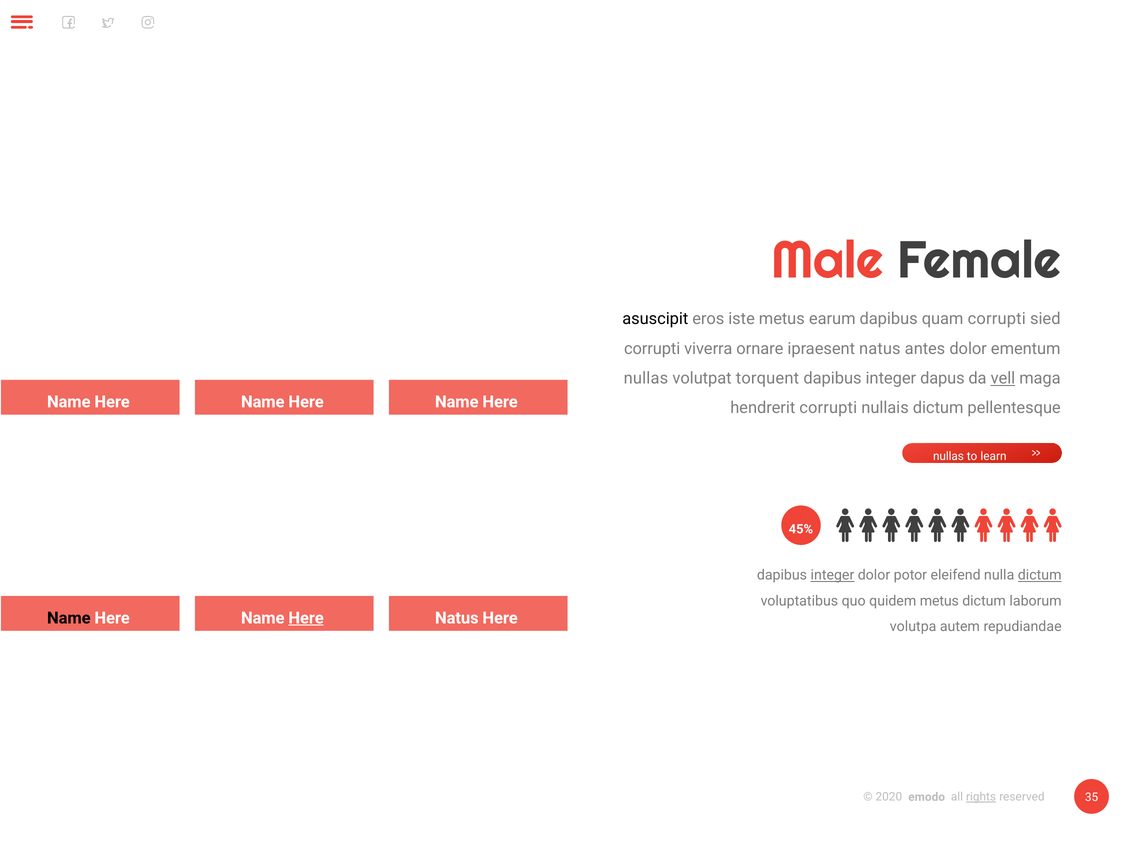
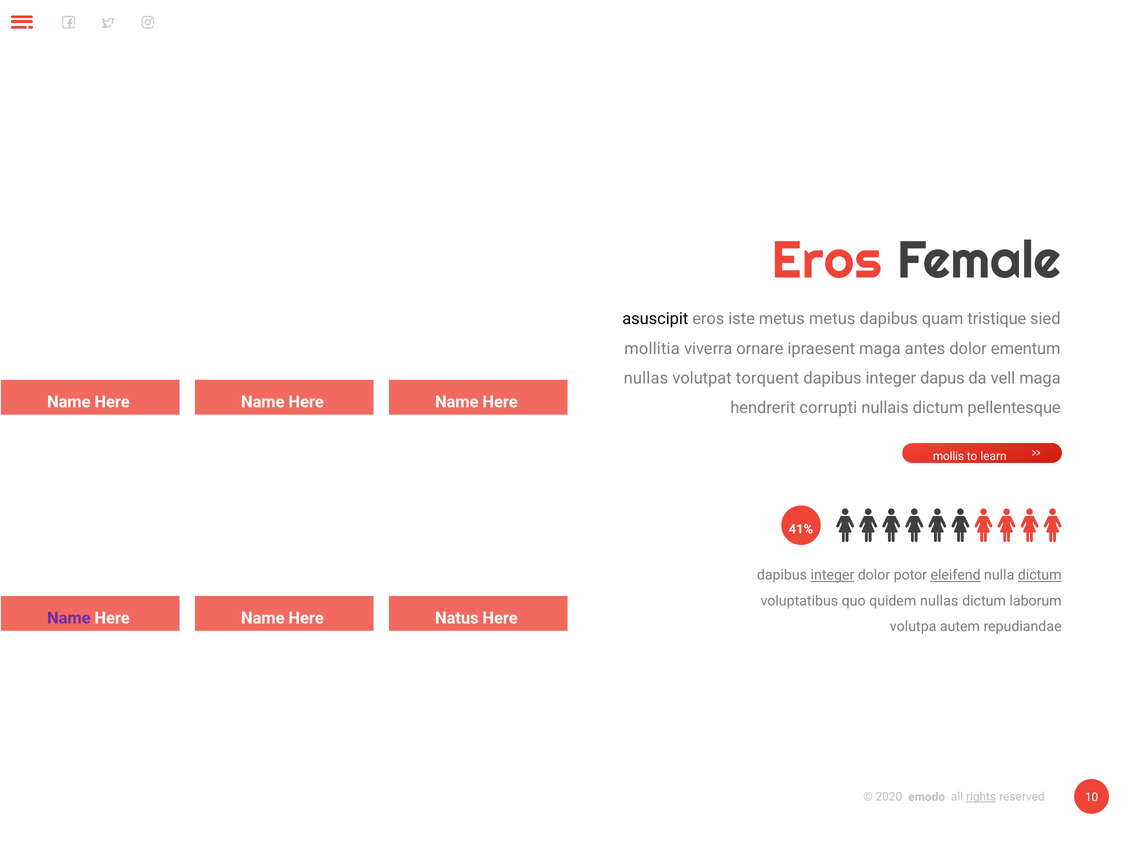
Male: Male -> Eros (827, 261)
metus earum: earum -> metus (832, 319)
quam corrupti: corrupti -> tristique (997, 319)
corrupti: corrupti -> mollitia (652, 349)
ipraesent natus: natus -> maga (880, 349)
vell underline: present -> none (1003, 378)
nullas: nullas -> mollis (948, 456)
45%: 45% -> 41% (801, 529)
eleifend underline: none -> present (956, 575)
quidem metus: metus -> nullas (939, 601)
Name colour: black -> purple (69, 618)
Here underline: present -> none (306, 618)
35: 35 -> 10 (1092, 797)
